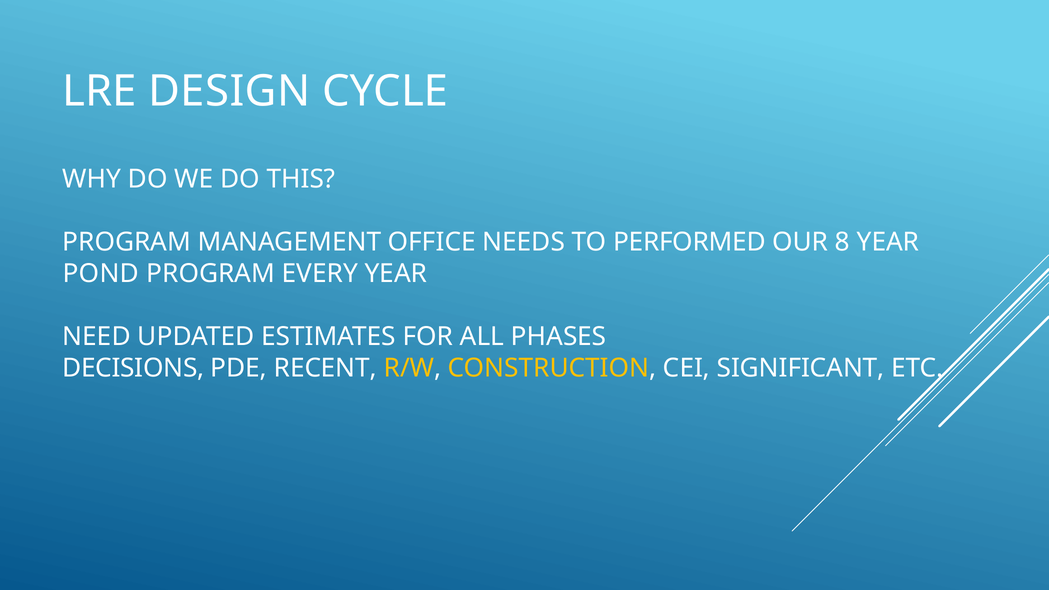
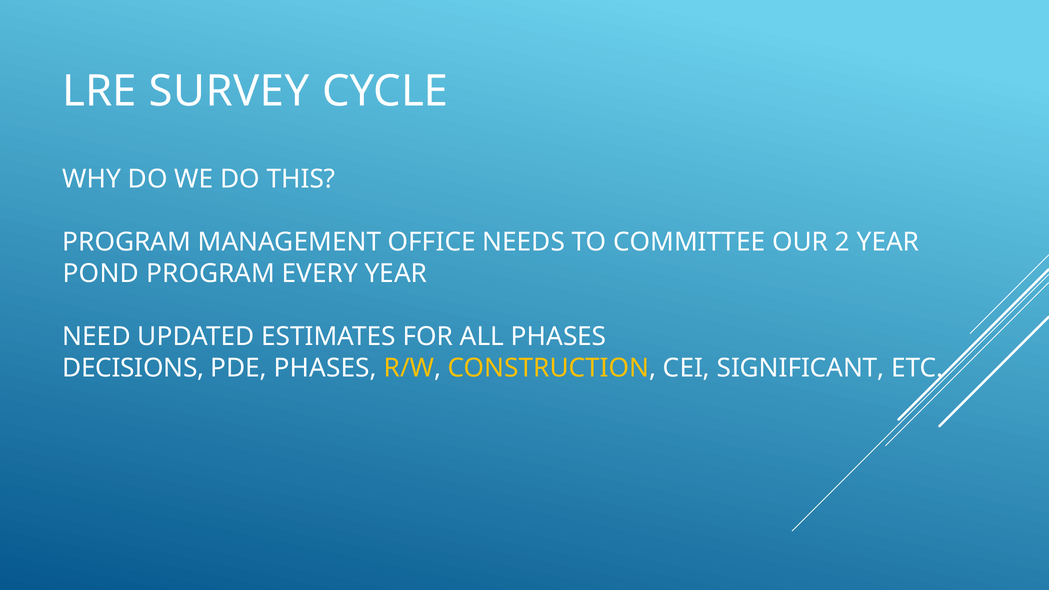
DESIGN: DESIGN -> SURVEY (229, 91)
PERFORMED: PERFORMED -> COMMITTEE (689, 242)
8: 8 -> 2 (842, 242)
PDE RECENT: RECENT -> PHASES (325, 368)
